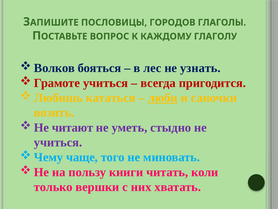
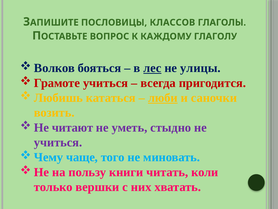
ГОРОДОВ: ГОРОДОВ -> КЛАССОВ (172, 22)
лес underline: none -> present (152, 68)
узнать: узнать -> улицы (200, 68)
